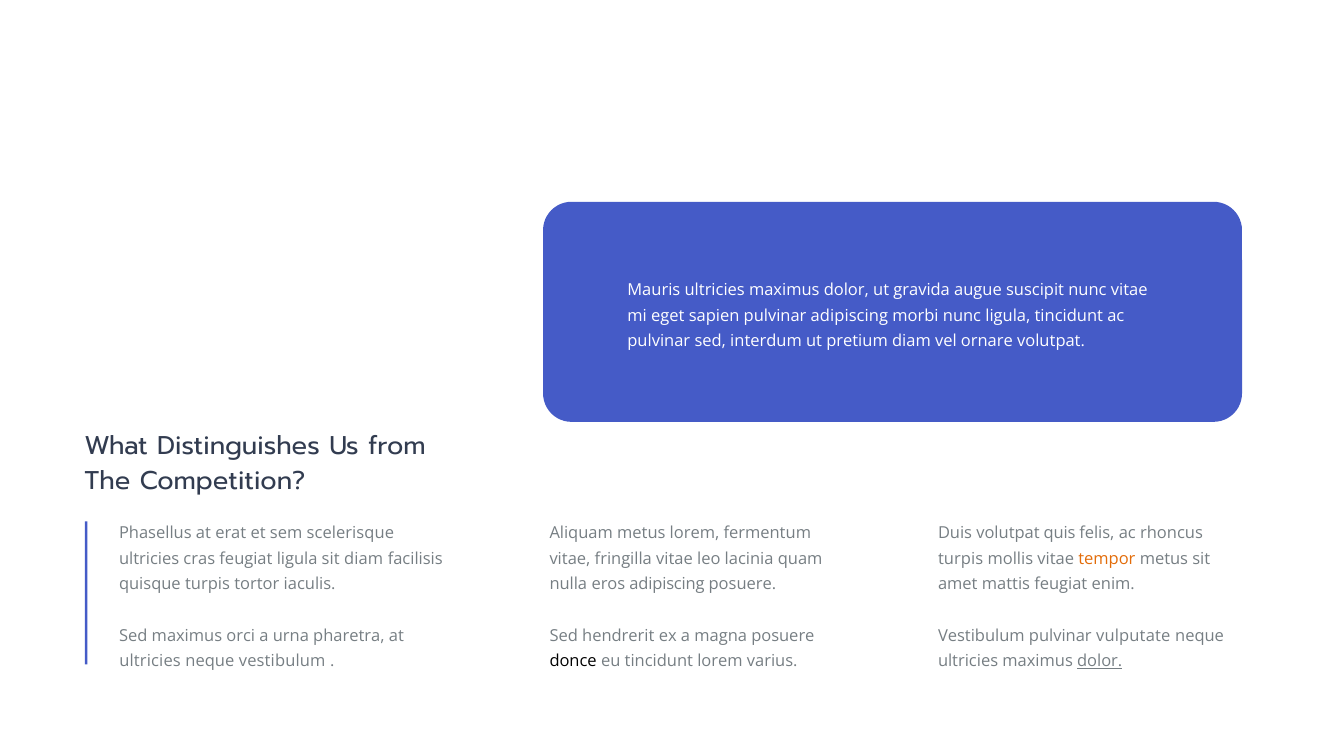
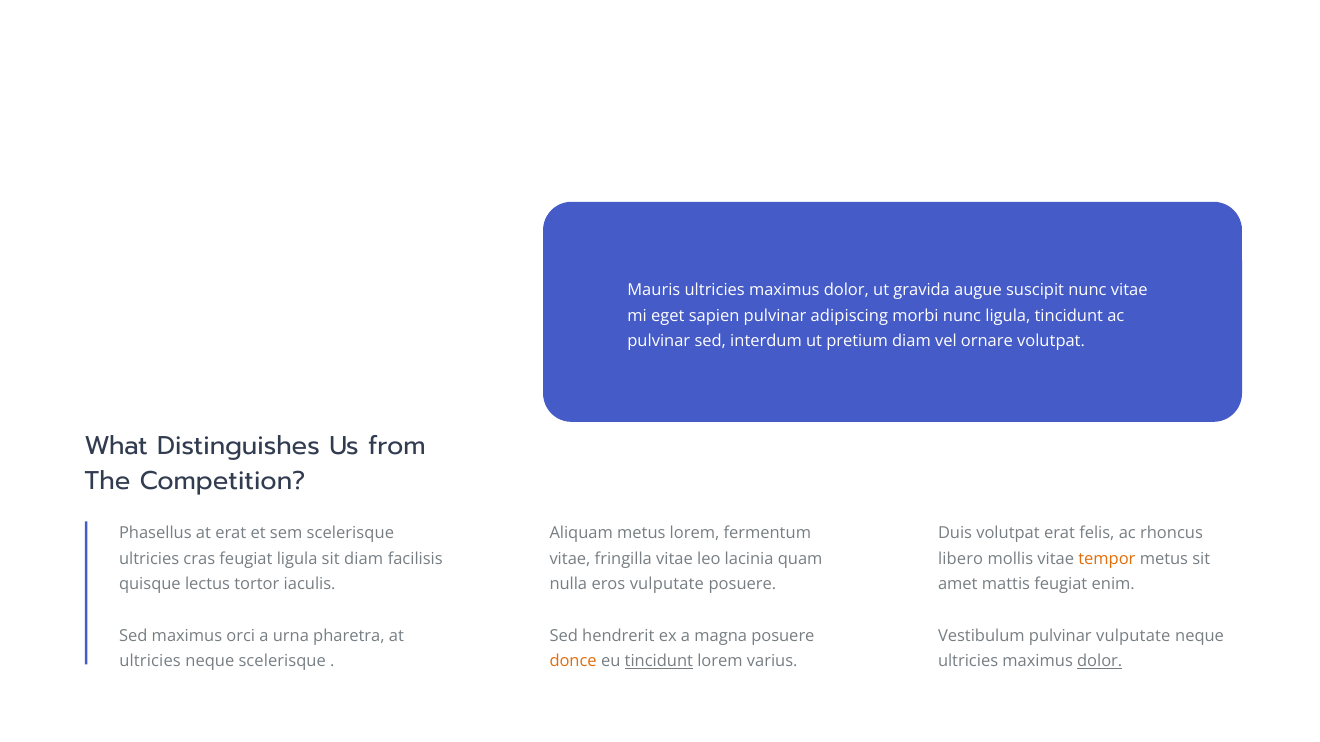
volutpat quis: quis -> erat (1060, 533)
turpis: turpis -> libero (961, 559)
quisque turpis: turpis -> lectus (208, 585)
eros adipiscing: adipiscing -> vulputate (667, 585)
neque vestibulum: vestibulum -> scelerisque (282, 662)
donce colour: black -> orange (573, 662)
tincidunt underline: none -> present (659, 662)
